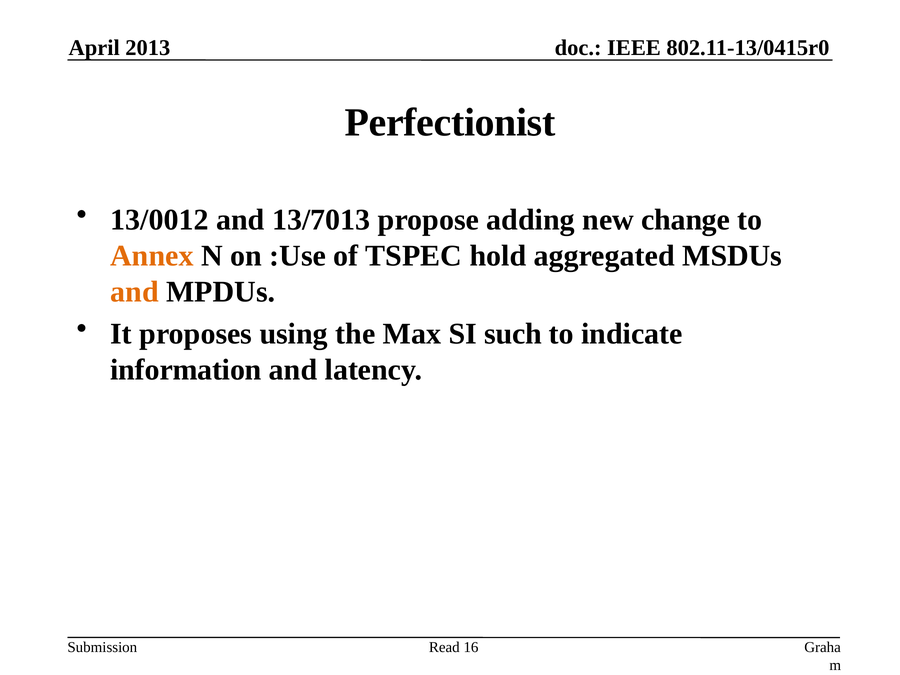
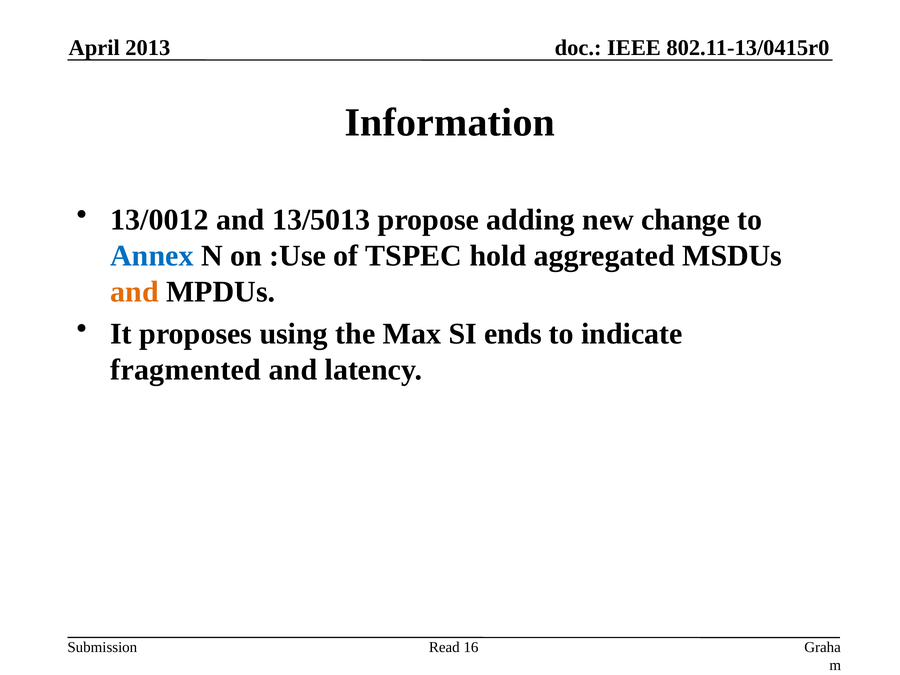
Perfectionist: Perfectionist -> Information (450, 123)
13/7013: 13/7013 -> 13/5013 (321, 220)
Annex colour: orange -> blue (152, 256)
such: such -> ends (513, 334)
information: information -> fragmented (186, 370)
